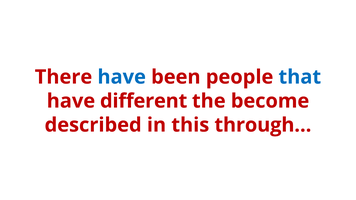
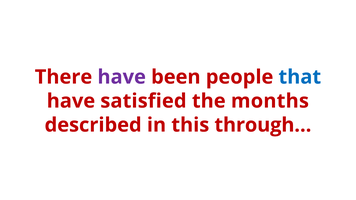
have colour: blue -> purple (122, 77)
different: different -> satisfied (143, 101)
become: become -> months (270, 101)
